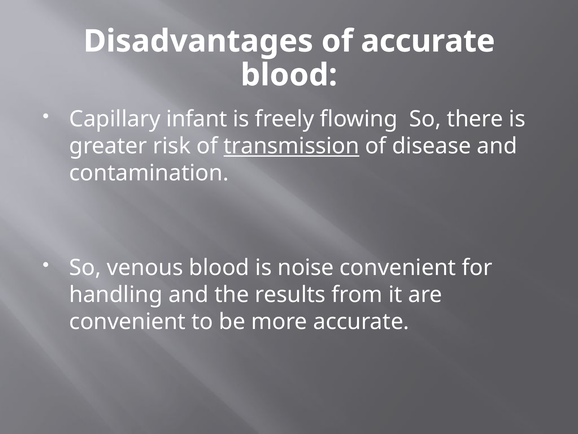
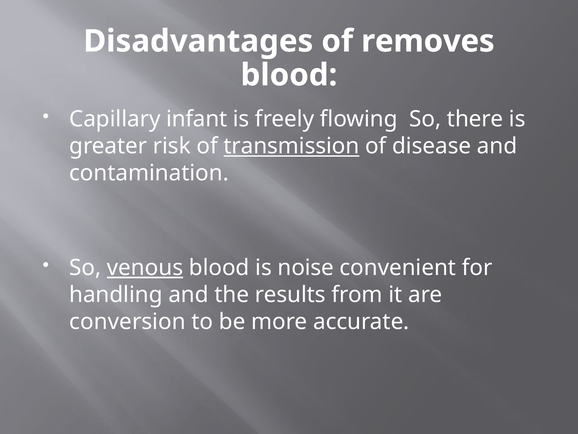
of accurate: accurate -> removes (428, 41)
venous underline: none -> present (145, 268)
convenient: convenient -> conversion (127, 321)
